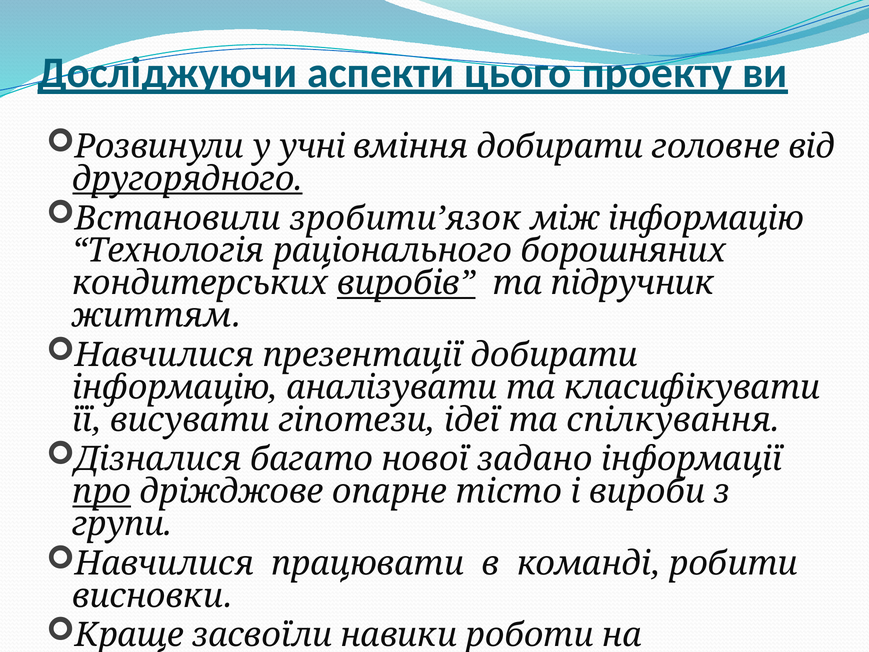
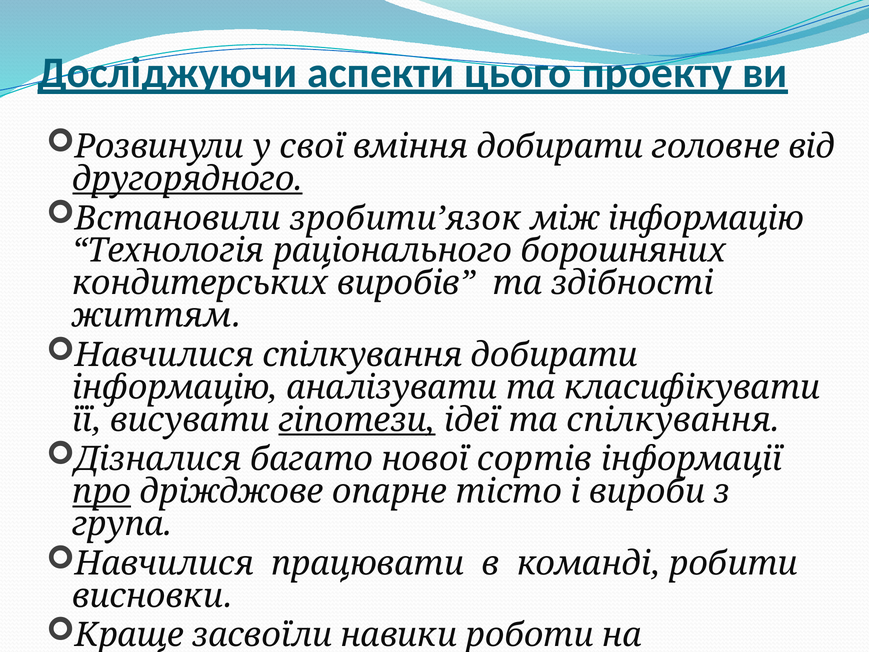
учні: учні -> свої (312, 147)
виробів underline: present -> none (406, 283)
підручник: підручник -> здібності (632, 283)
Навчилися презентації: презентації -> спілкування (362, 355)
гіпотези underline: none -> present (357, 420)
задано: задано -> сортів (535, 459)
групи: групи -> група (122, 524)
